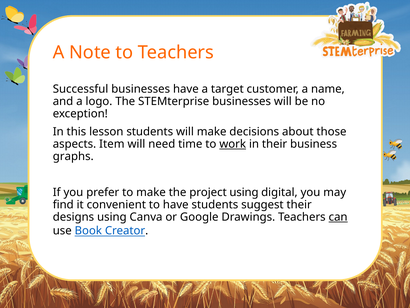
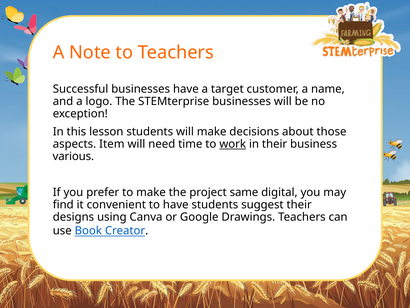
graphs: graphs -> various (73, 156)
project using: using -> same (244, 192)
can underline: present -> none (338, 217)
